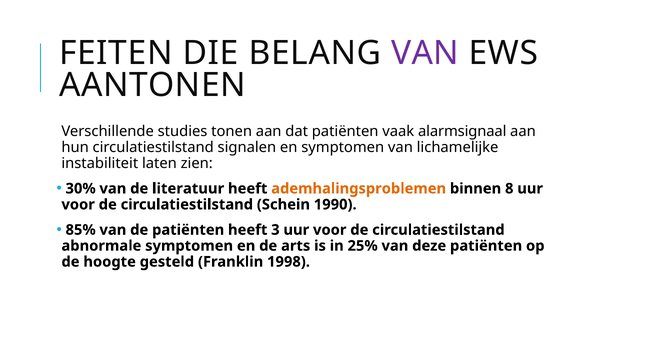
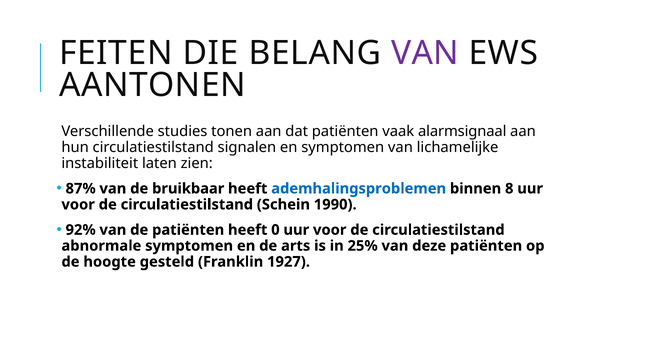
30%: 30% -> 87% (81, 188)
literatuur: literatuur -> bruikbaar (188, 188)
ademhalingsproblemen colour: orange -> blue (359, 188)
85%: 85% -> 92% (81, 230)
3: 3 -> 0 (275, 230)
1998: 1998 -> 1927 (289, 262)
